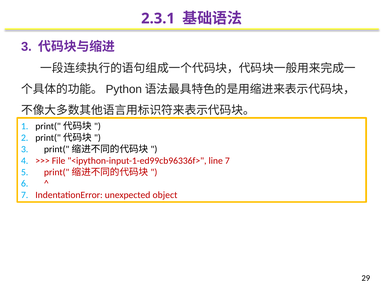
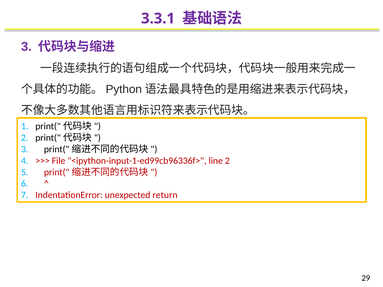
2.3.1: 2.3.1 -> 3.3.1 (158, 18)
line 7: 7 -> 2 (227, 161)
object: object -> return (165, 195)
